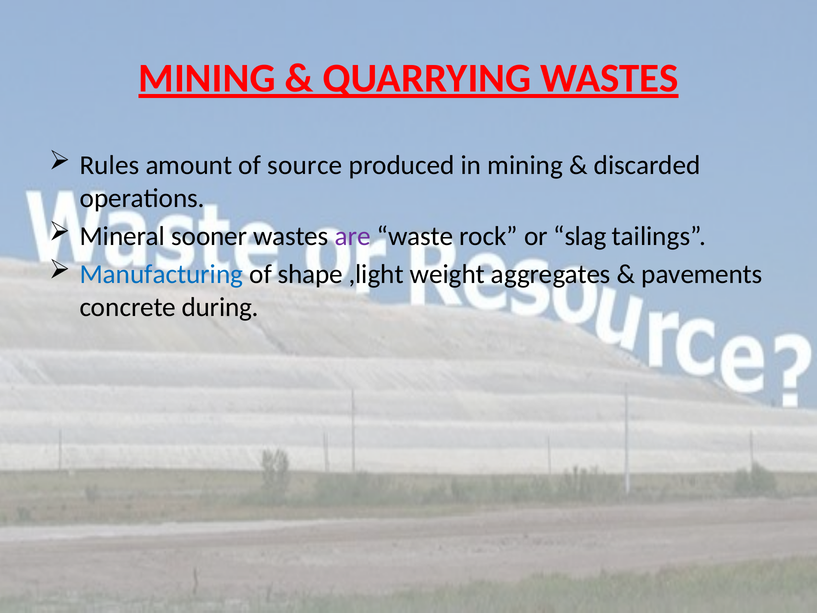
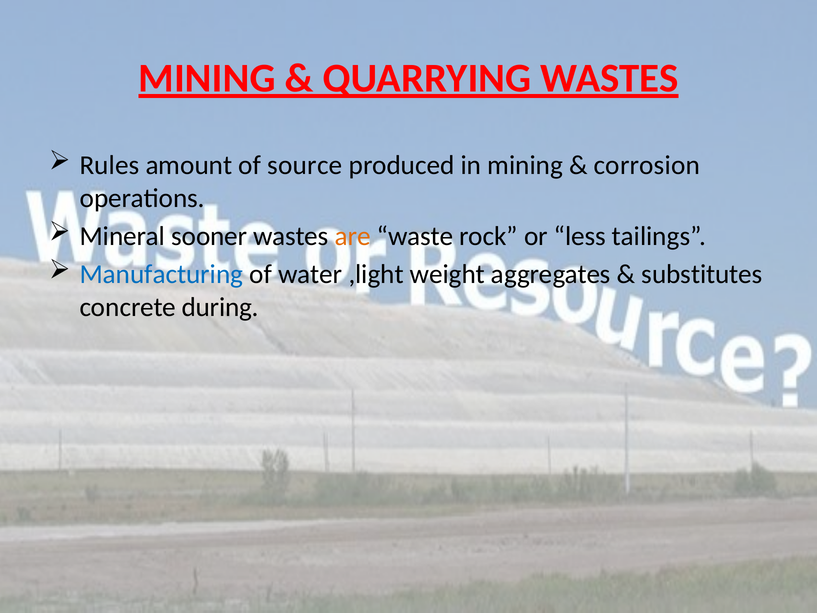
discarded: discarded -> corrosion (647, 165)
are colour: purple -> orange (353, 236)
slag: slag -> less (580, 236)
shape: shape -> water (310, 274)
pavements: pavements -> substitutes (702, 274)
